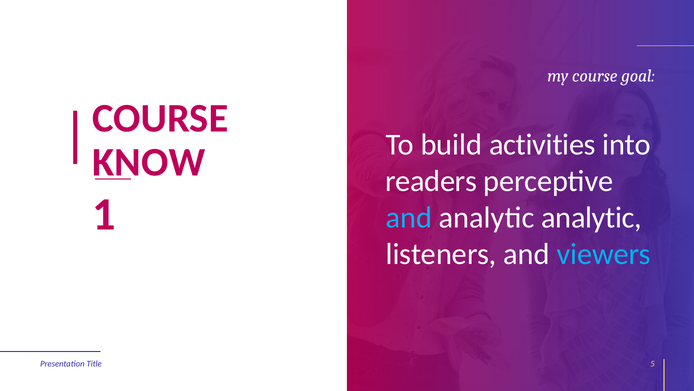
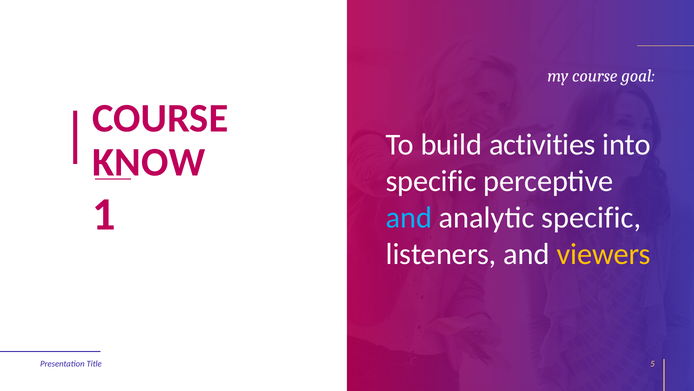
readers: readers -> specific (431, 181)
analytic analytic: analytic -> specific (591, 218)
viewers colour: light blue -> yellow (604, 254)
